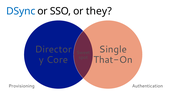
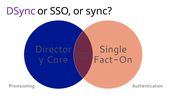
DSync colour: blue -> purple (21, 11)
they: they -> sync (99, 11)
That-On: That-On -> Fact-On (113, 60)
